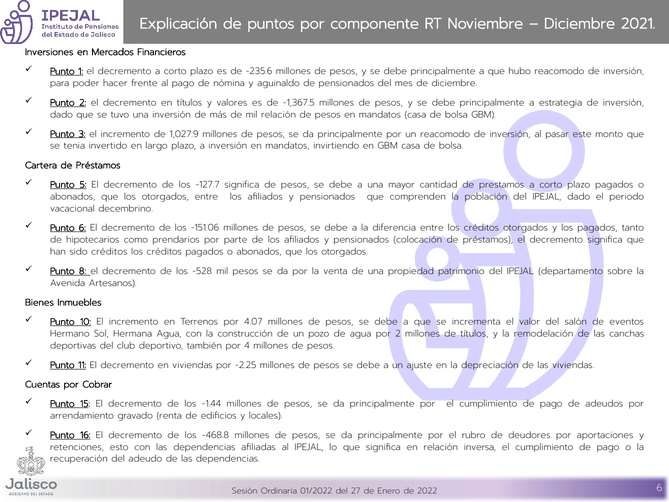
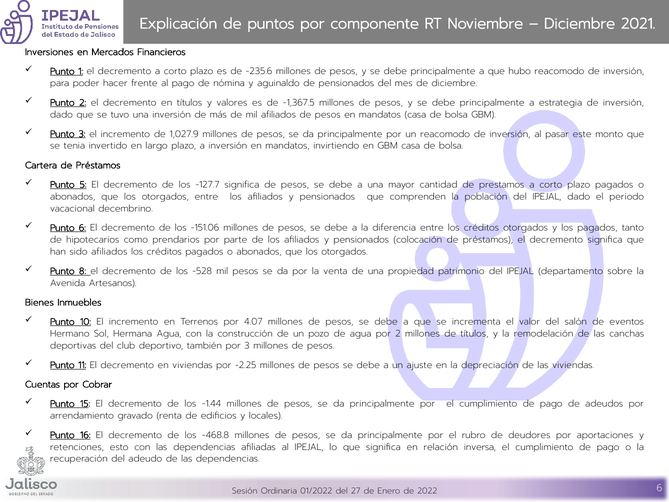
mil relación: relación -> afiliados (279, 115)
sido créditos: créditos -> afiliados (109, 252)
por 4: 4 -> 3 (247, 345)
